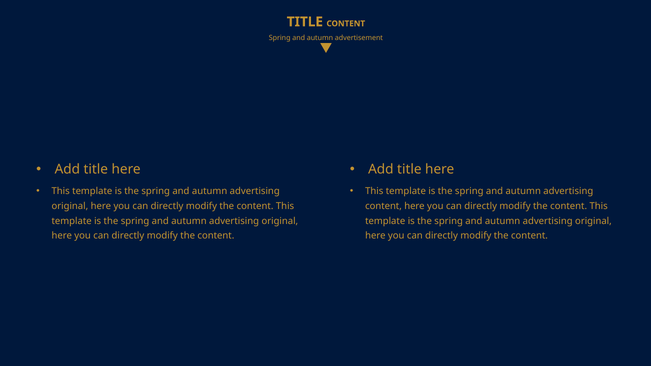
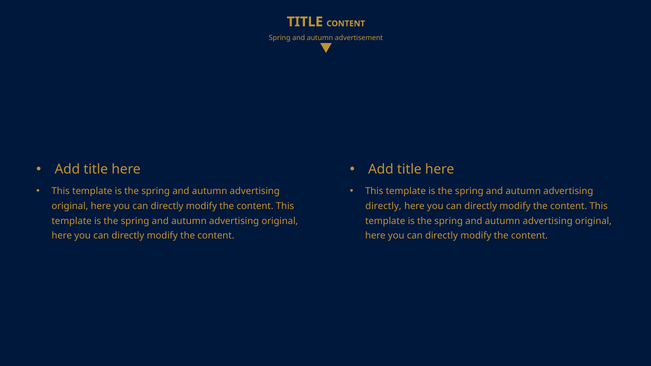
content: content -> directly (383, 206)
